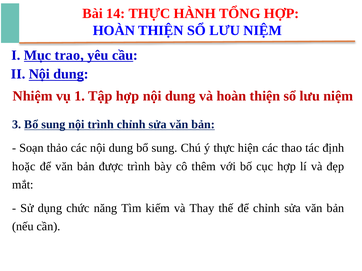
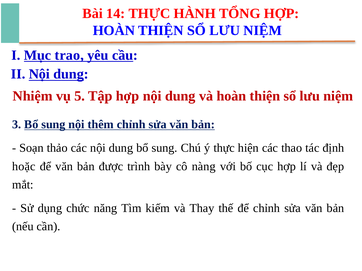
1: 1 -> 5 (80, 96)
nội trình: trình -> thêm (101, 125)
thêm: thêm -> nàng (204, 167)
